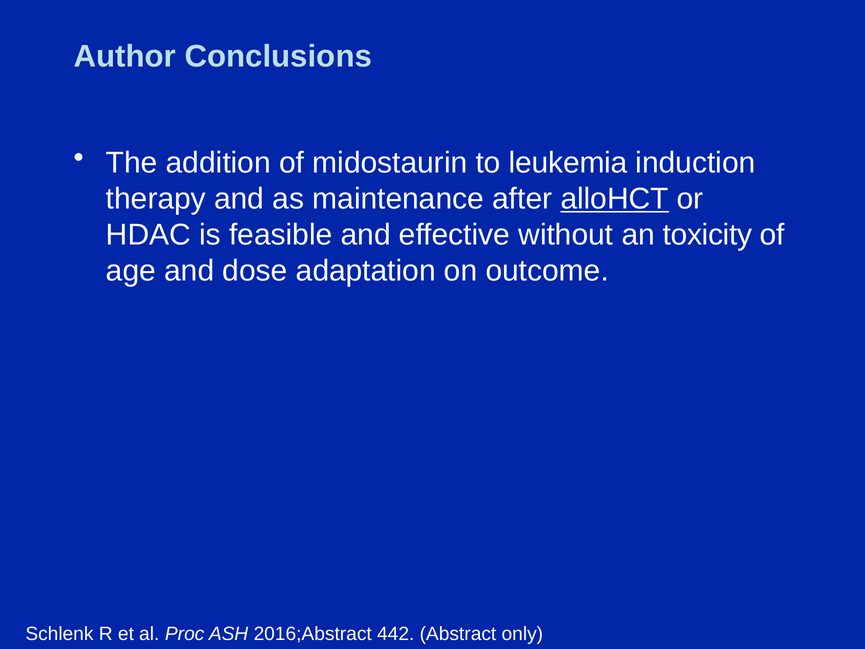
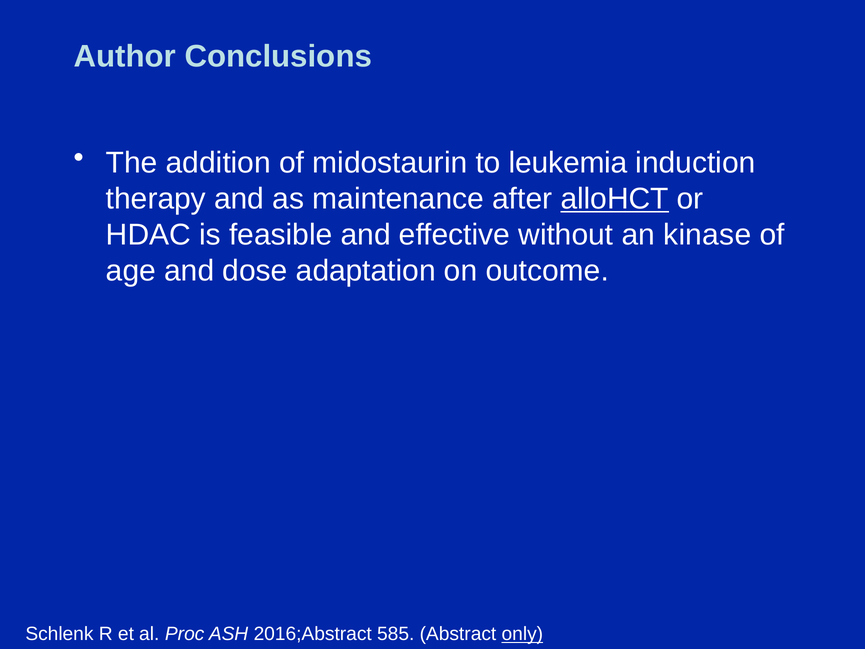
toxicity: toxicity -> kinase (707, 235)
442: 442 -> 585 (396, 634)
only underline: none -> present (522, 634)
